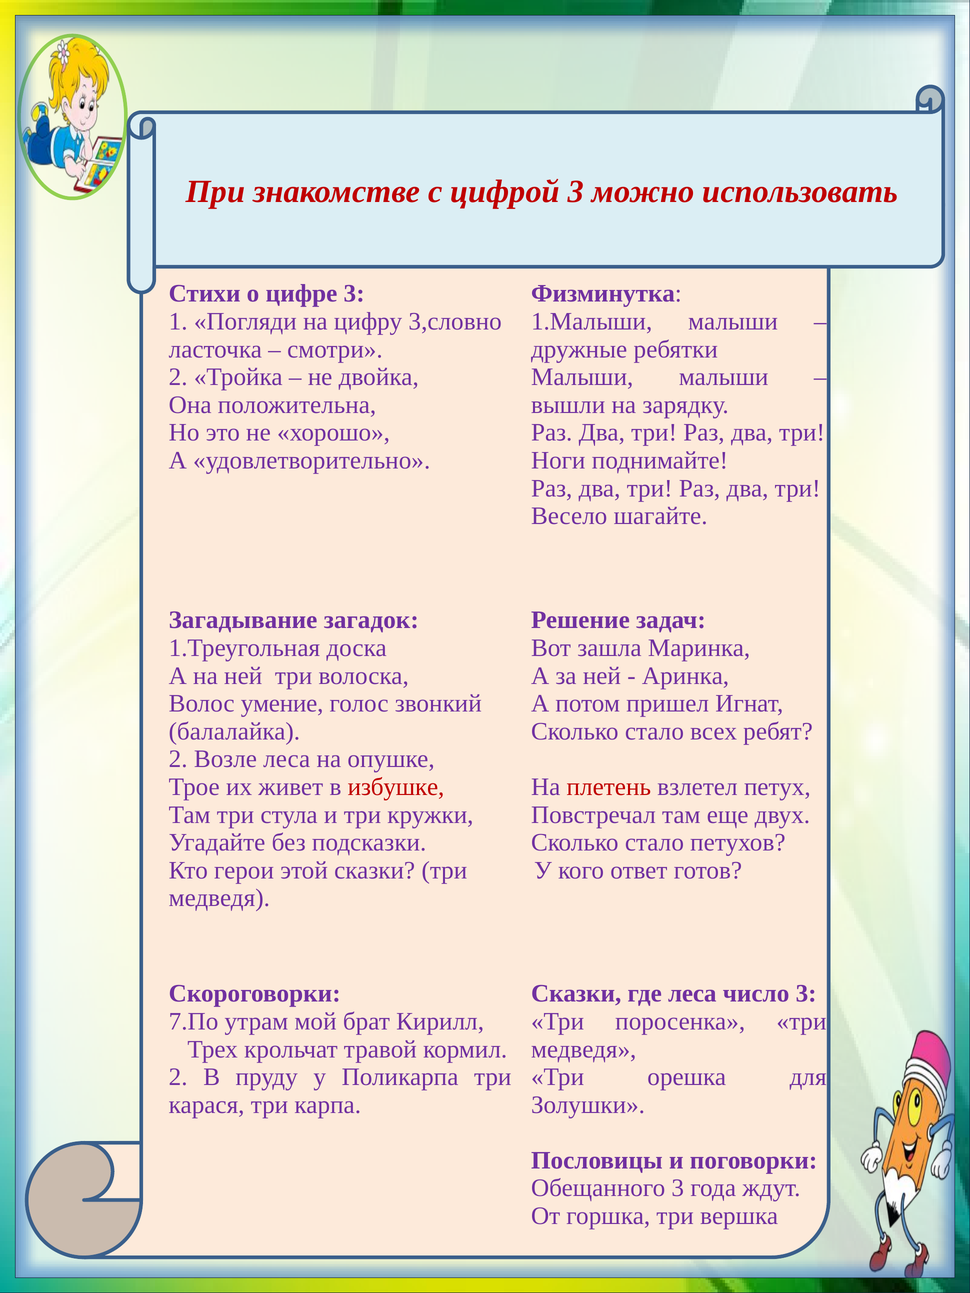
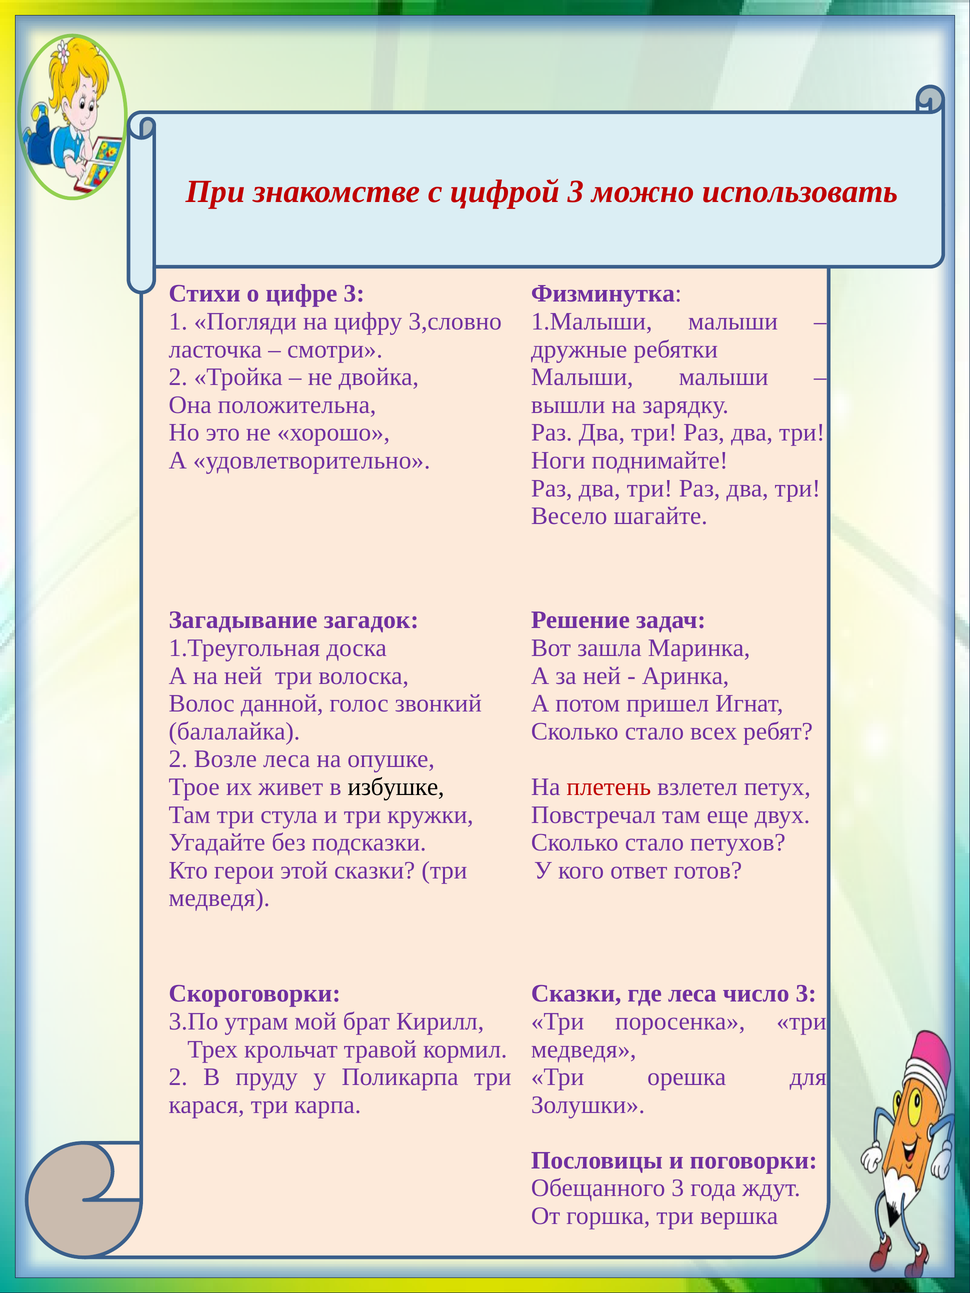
умение: умение -> данной (282, 704)
избушке colour: red -> black (396, 787)
7.По: 7.По -> 3.По (194, 1022)
